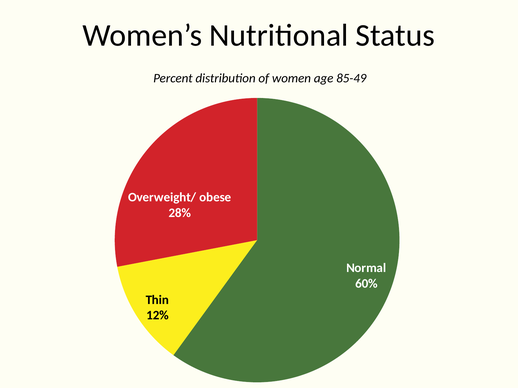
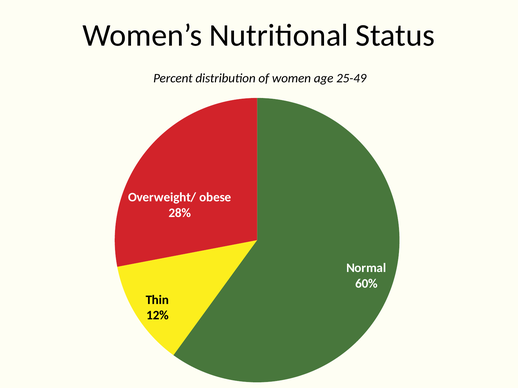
85-49: 85-49 -> 25-49 (351, 78)
